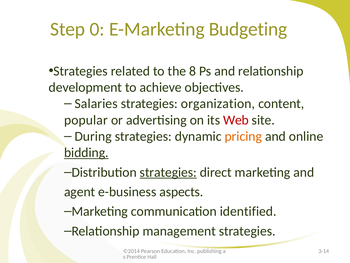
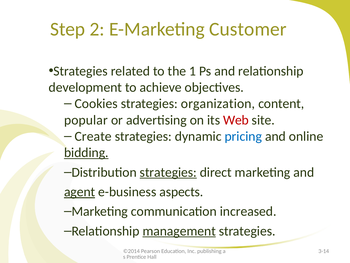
0: 0 -> 2 (97, 29)
Budgeting: Budgeting -> Customer (248, 29)
8: 8 -> 1 (193, 71)
Salaries: Salaries -> Cookies (96, 103)
During: During -> Create (93, 136)
pricing colour: orange -> blue (243, 136)
agent underline: none -> present (80, 192)
identified: identified -> increased (248, 211)
management underline: none -> present (179, 231)
